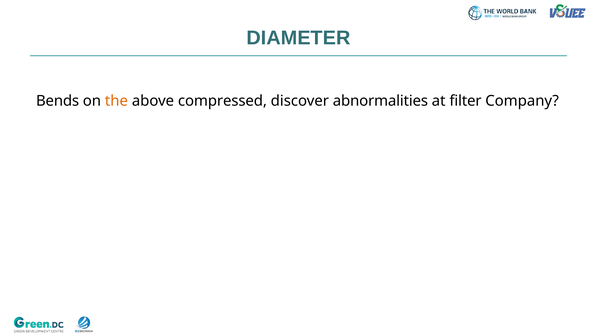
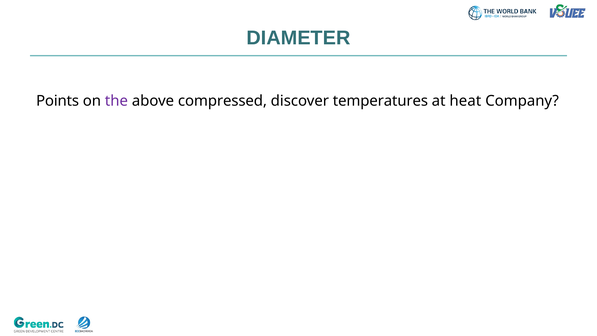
Bends: Bends -> Points (58, 101)
the colour: orange -> purple (116, 101)
abnormalities: abnormalities -> temperatures (380, 101)
filter: filter -> heat (465, 101)
